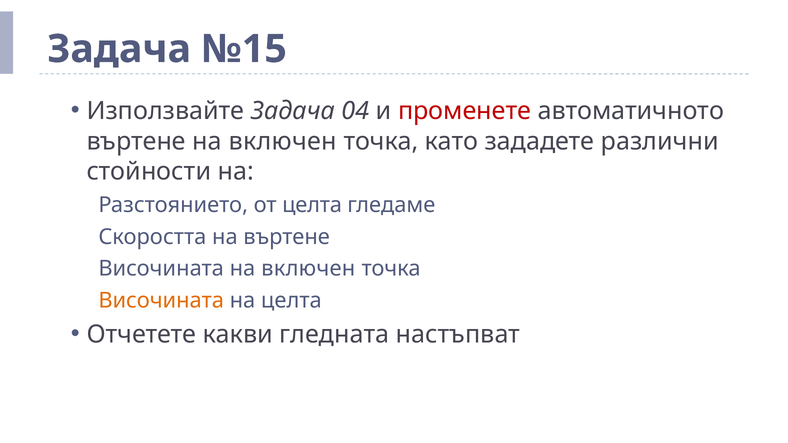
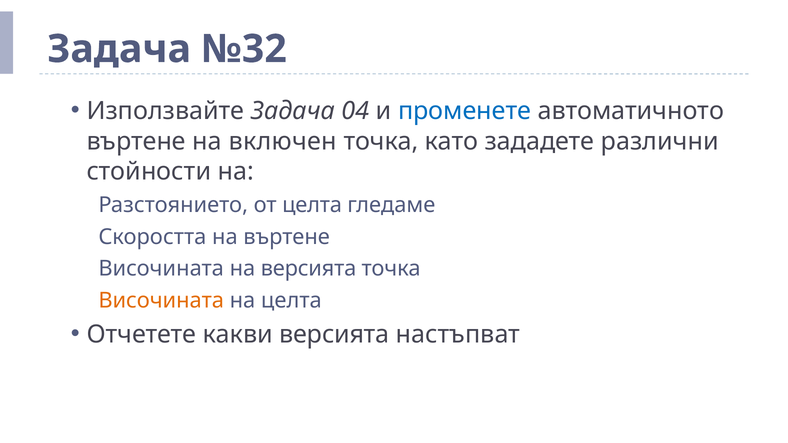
№15: №15 -> №32 (244, 49)
променете colour: red -> blue (465, 111)
Височината на включен: включен -> версията (309, 269)
какви гледната: гледната -> версията (334, 334)
